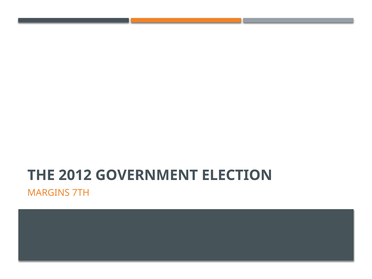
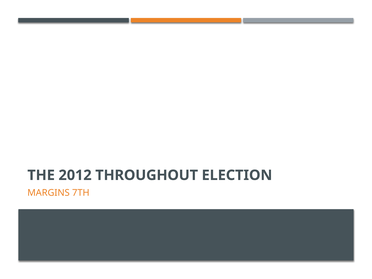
GOVERNMENT: GOVERNMENT -> THROUGHOUT (147, 175)
